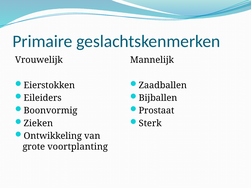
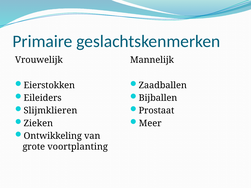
Boonvormig: Boonvormig -> Slijmklieren (50, 111)
Sterk: Sterk -> Meer (150, 123)
